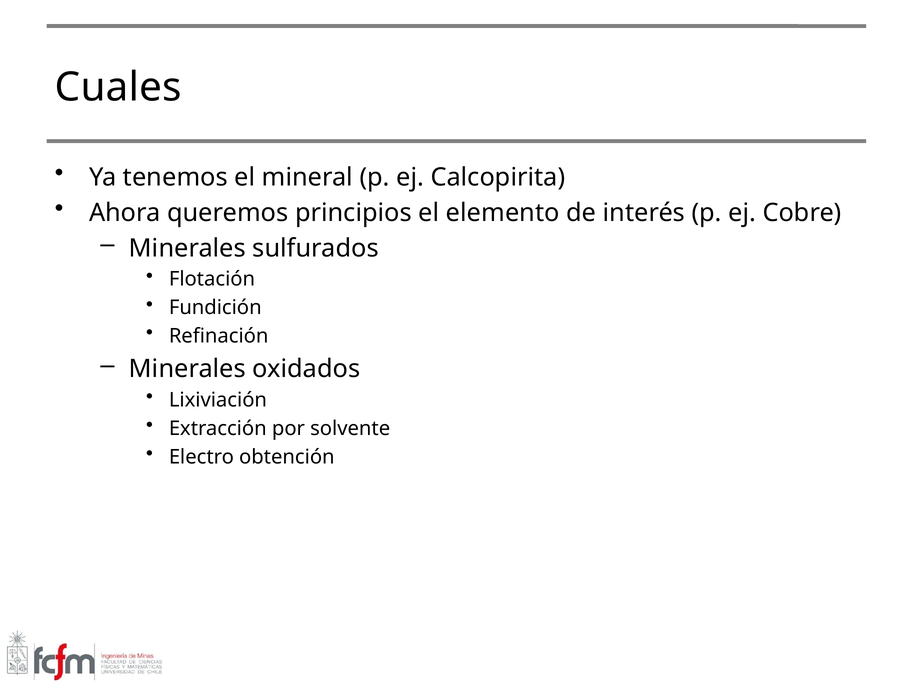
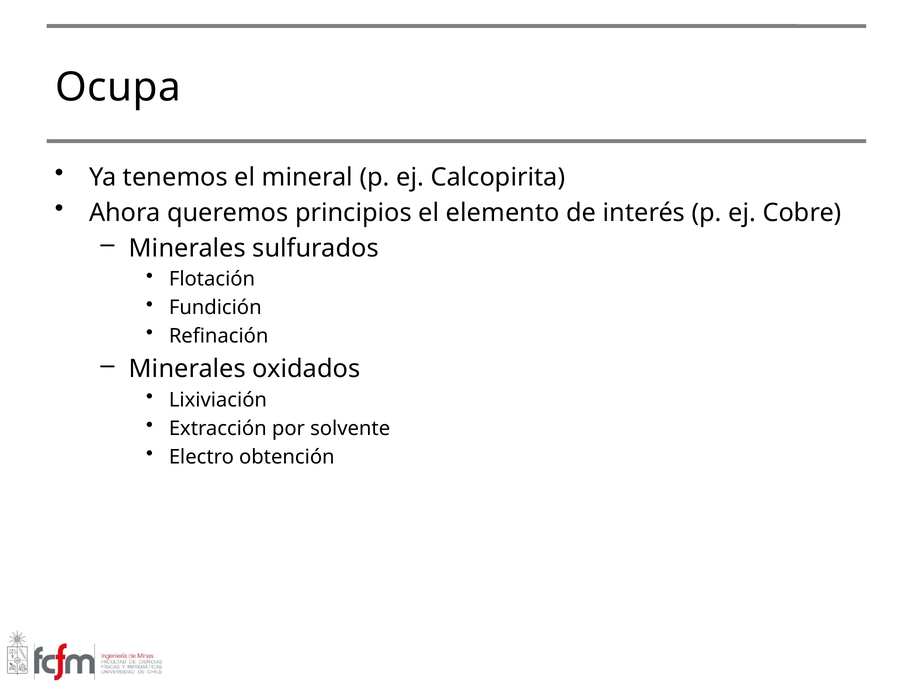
Cuales: Cuales -> Ocupa (118, 87)
